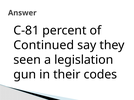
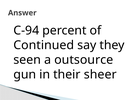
C-81: C-81 -> C-94 (26, 31)
legislation: legislation -> outsource (84, 60)
codes: codes -> sheer (100, 75)
